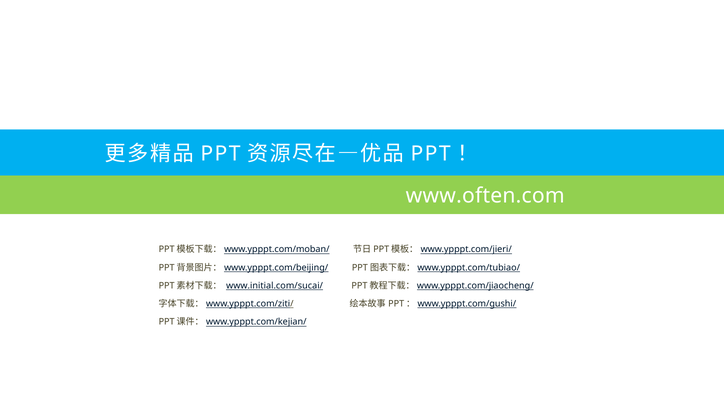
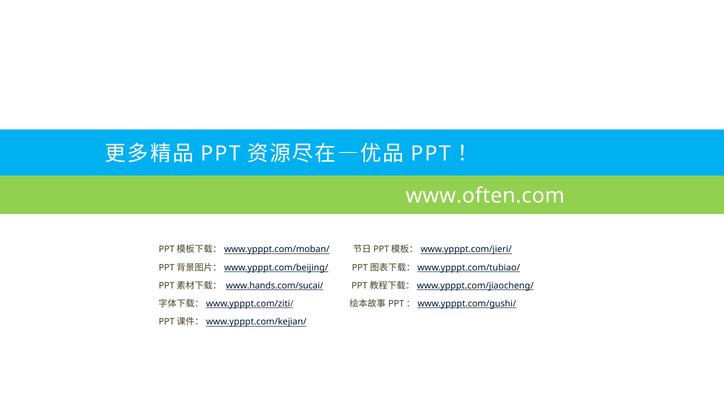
www.initial.com/sucai/: www.initial.com/sucai/ -> www.hands.com/sucai/ (275, 286)
